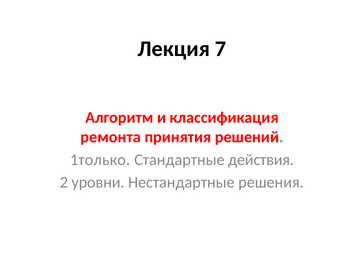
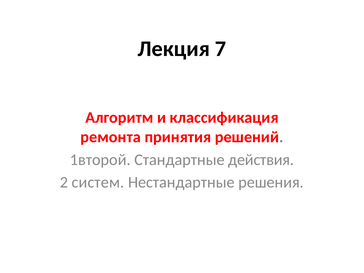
1только: 1только -> 1второй (100, 160)
уровни: уровни -> систем (98, 182)
